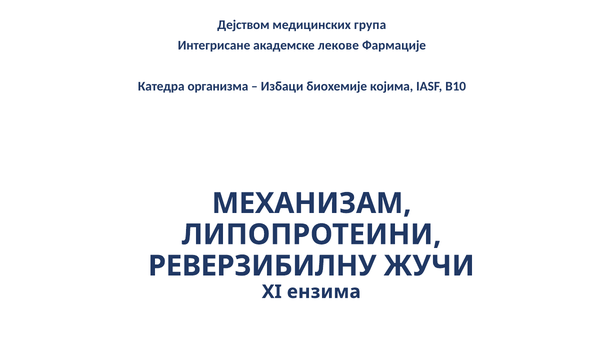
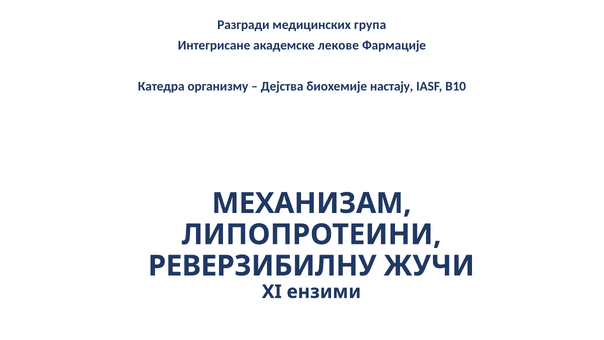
Дејствoм: Дејствoм -> Разгради (243, 25)
организма: организма -> организму (218, 87)
Избаци: Избаци -> Дејства (282, 87)
којима: којима -> настају (392, 87)
ензима: ензима -> ензими (324, 292)
